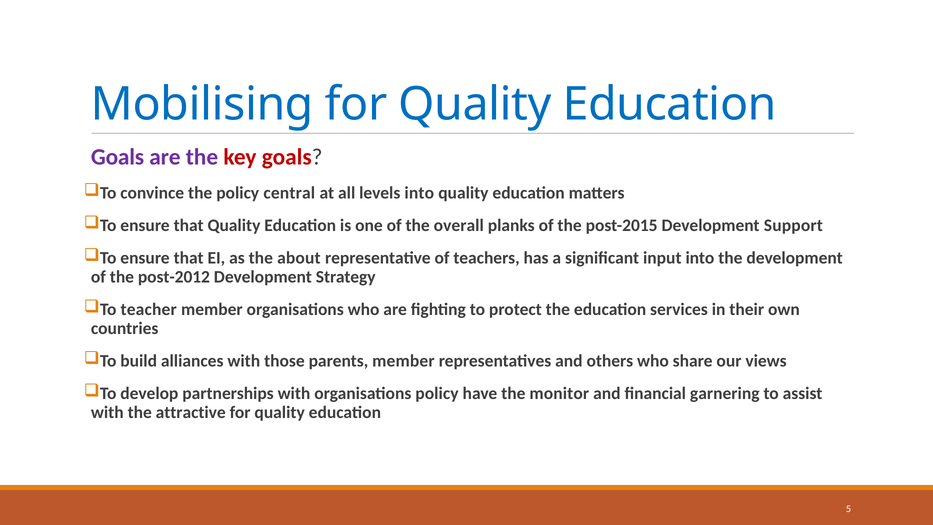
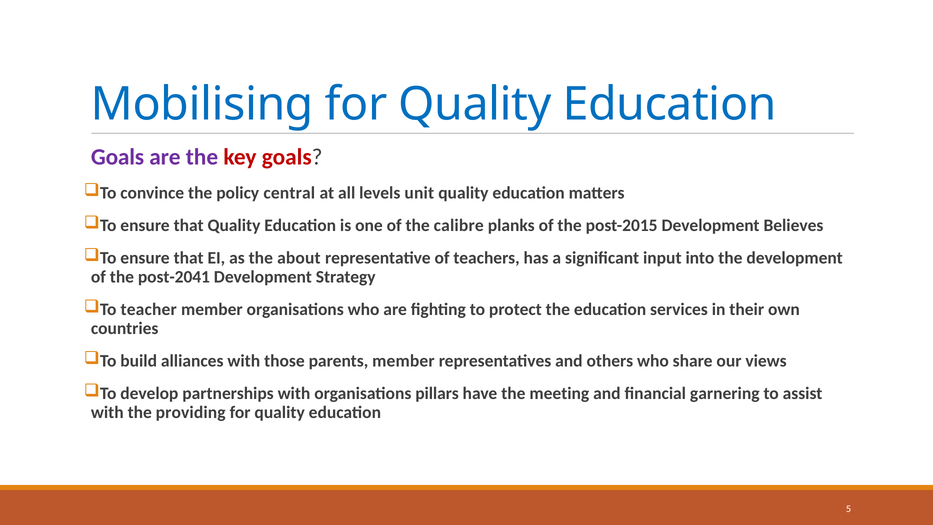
levels into: into -> unit (419, 193)
overall: overall -> calibre (459, 225)
Support: Support -> Believes (793, 225)
post-2012: post-2012 -> post-2041 (174, 277)
organisations policy: policy -> pillars (437, 393)
monitor: monitor -> meeting (559, 393)
attractive: attractive -> providing (191, 412)
